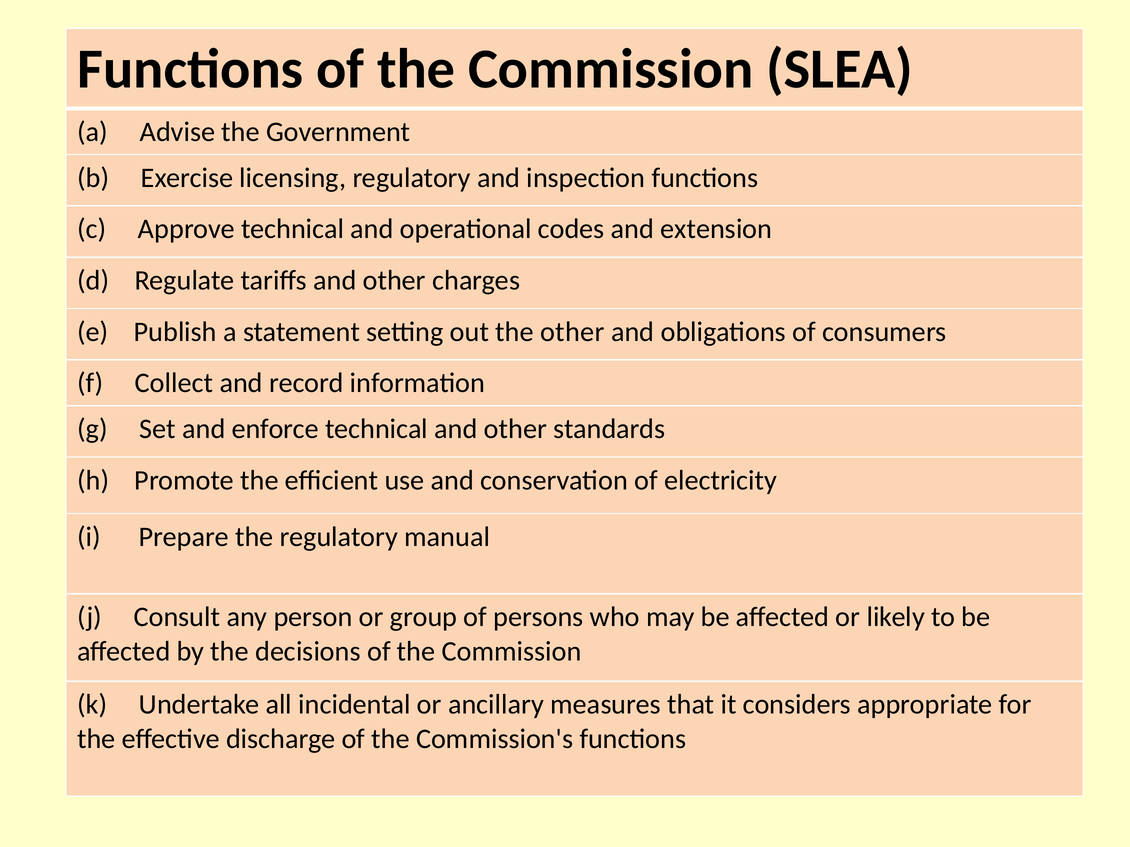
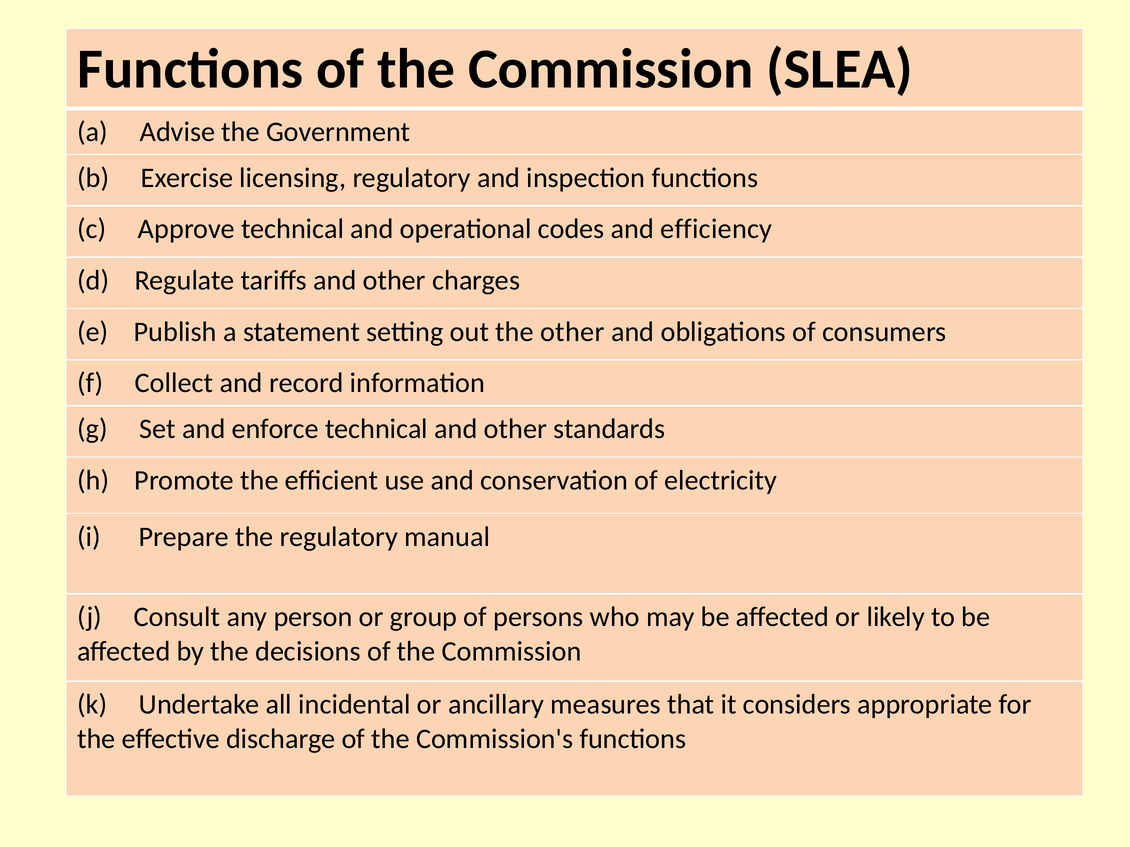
extension: extension -> efficiency (716, 229)
